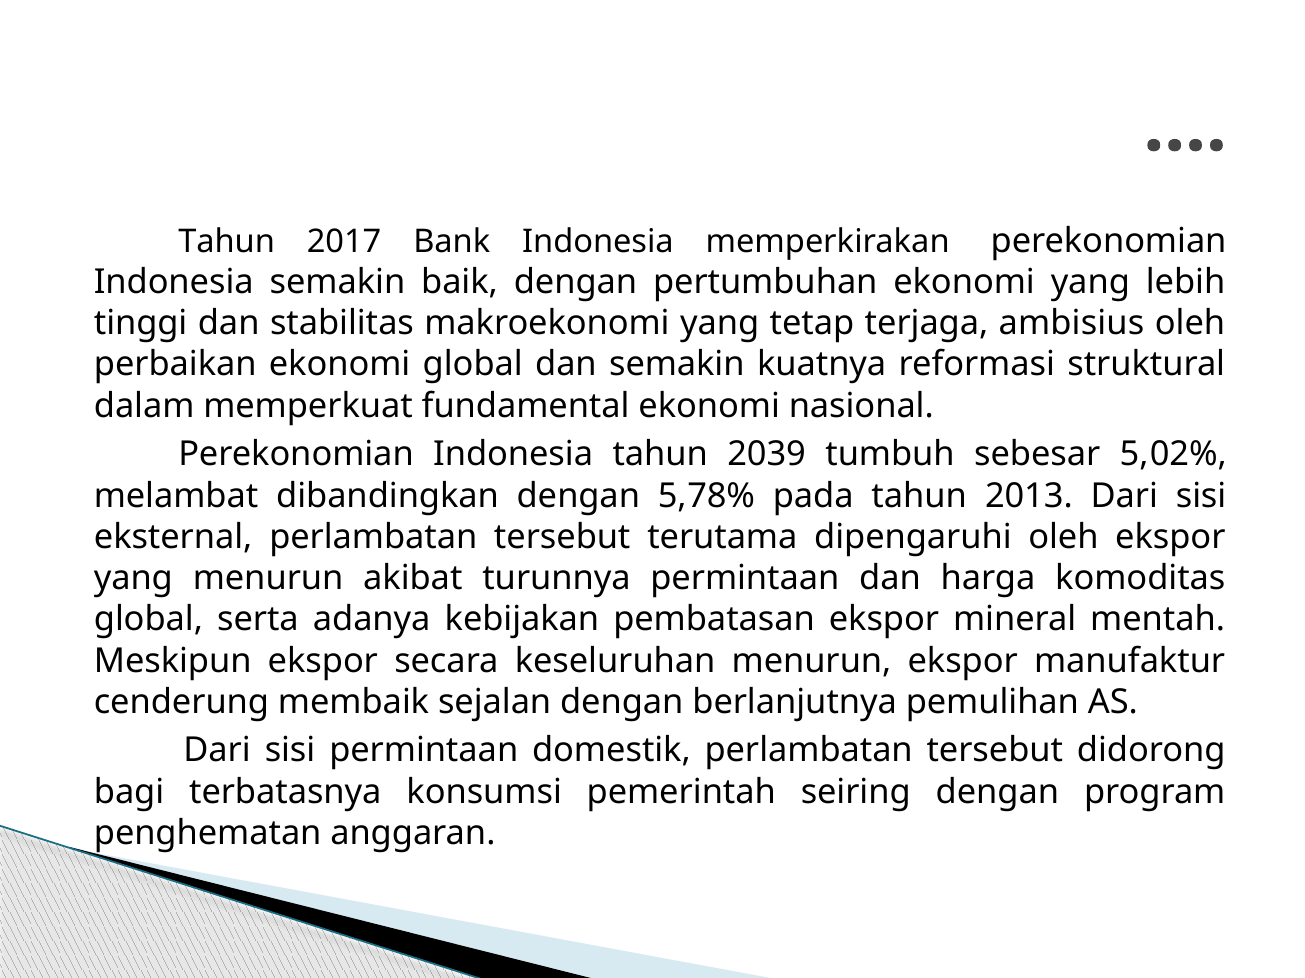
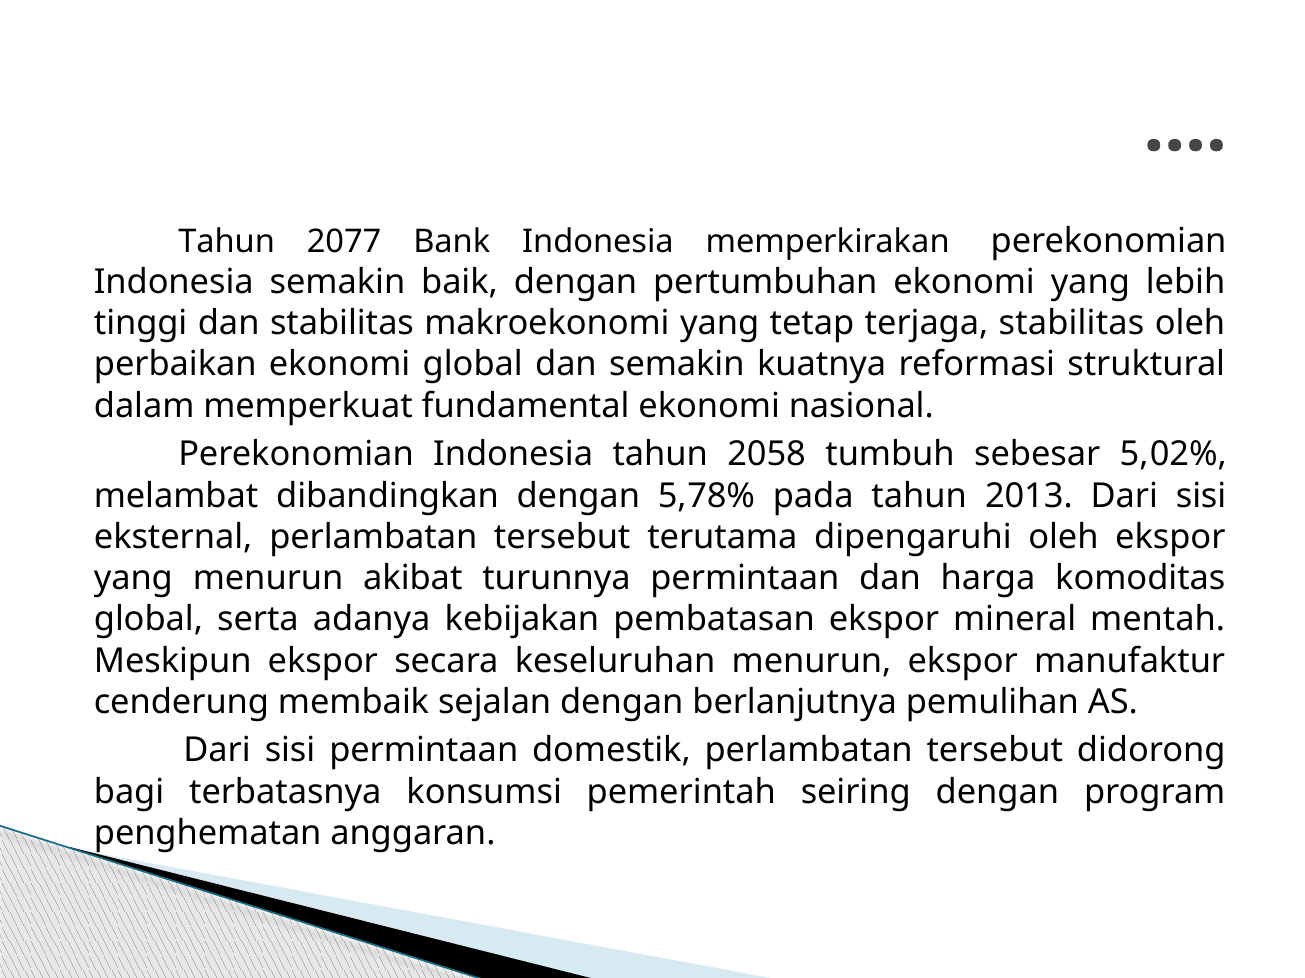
2017: 2017 -> 2077 (344, 242)
terjaga ambisius: ambisius -> stabilitas (1071, 324)
2039: 2039 -> 2058 (767, 455)
